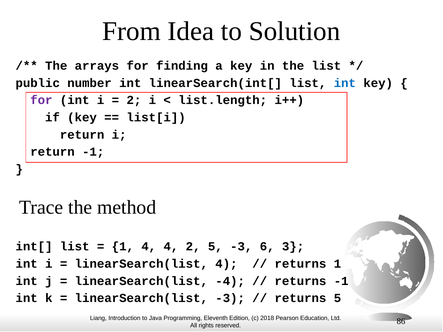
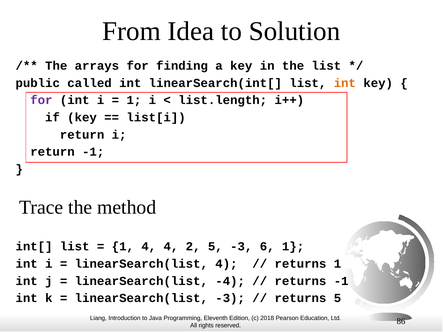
number: number -> called (90, 83)
int colour: blue -> orange (345, 83)
2: 2 -> 1 (134, 100)
6 3: 3 -> 1 (293, 247)
